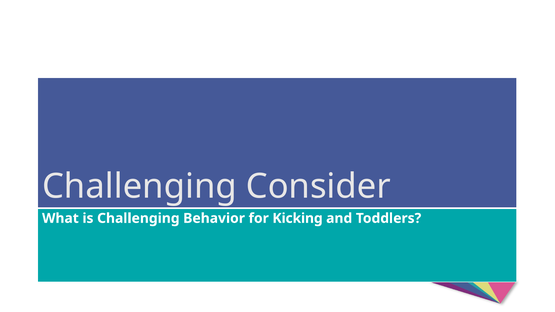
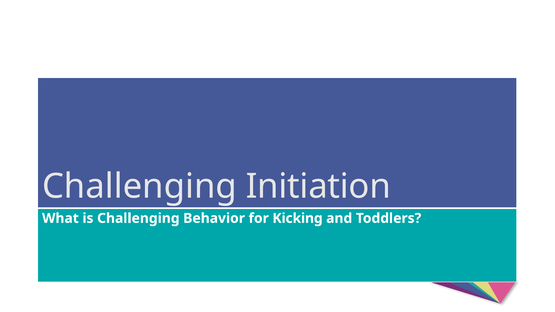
Consider: Consider -> Initiation (318, 187)
